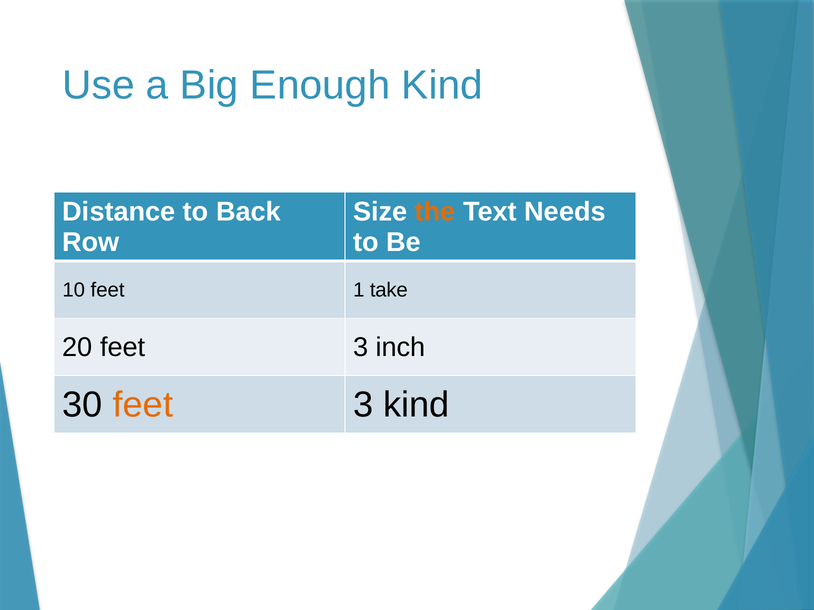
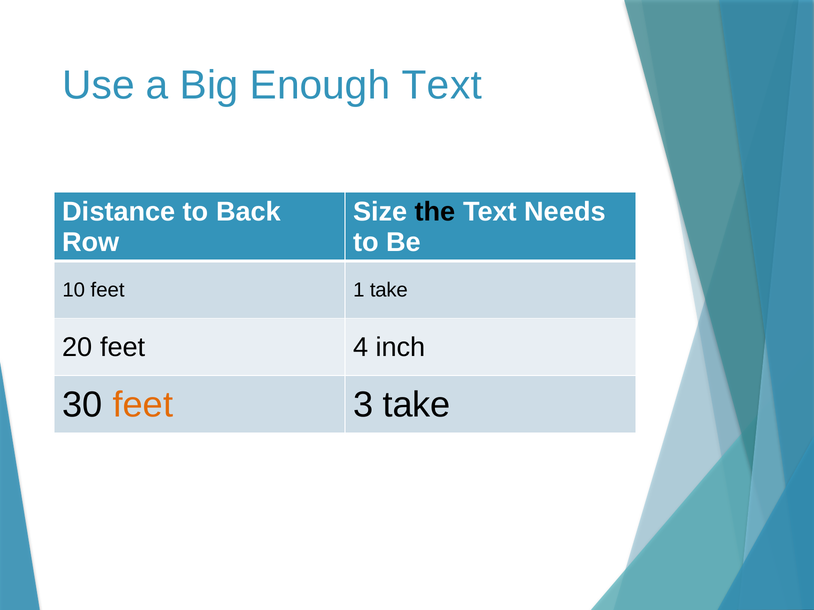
Enough Kind: Kind -> Text (442, 86)
the colour: orange -> black (435, 212)
20 feet 3: 3 -> 4 (361, 348)
3 kind: kind -> take (417, 405)
